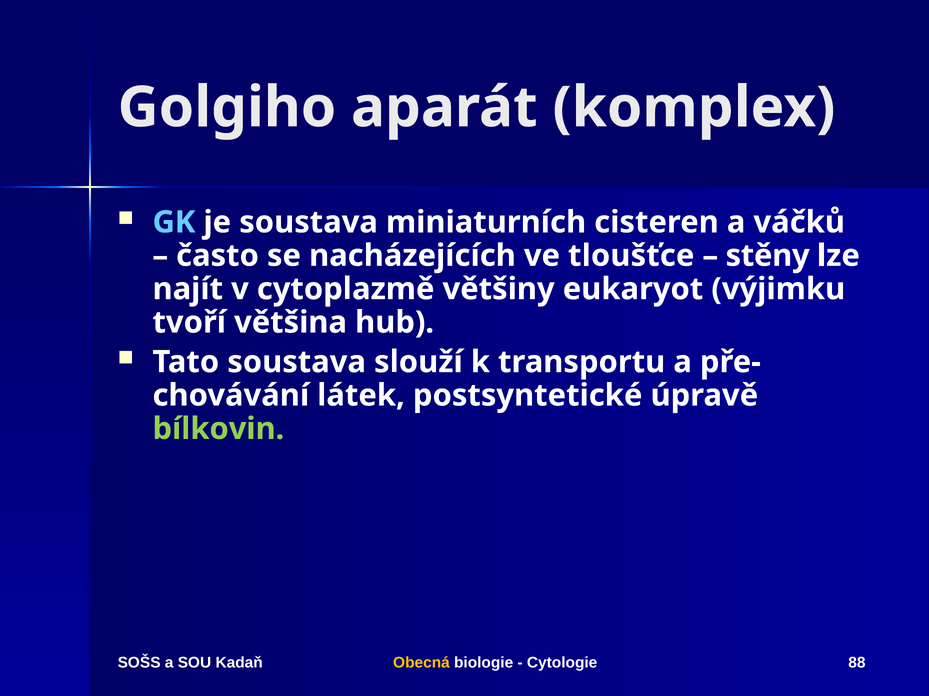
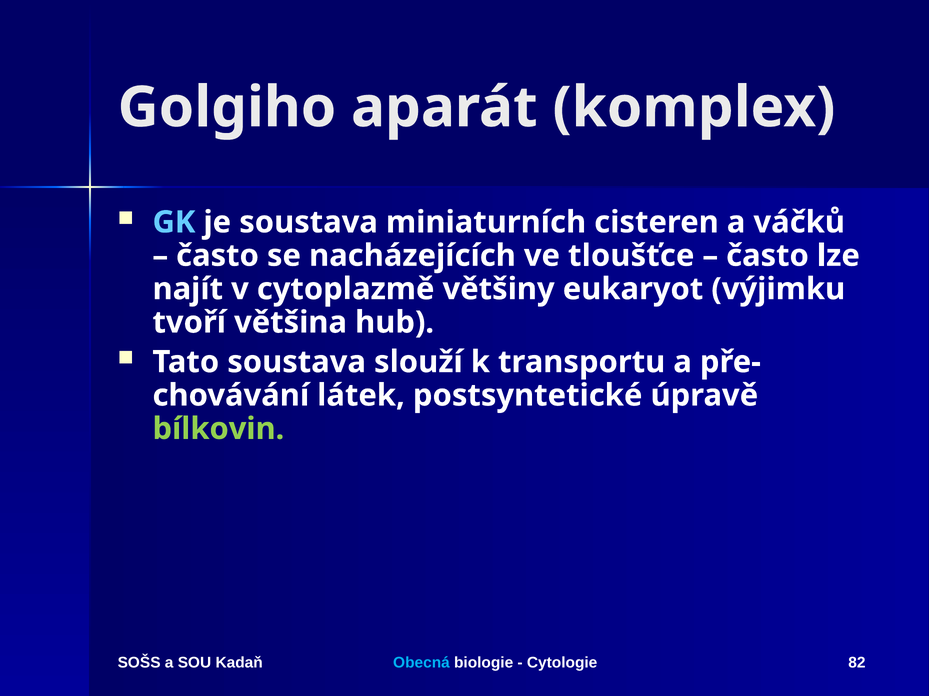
stěny: stěny -> často (767, 256)
Obecná colour: yellow -> light blue (421, 663)
88: 88 -> 82 (857, 663)
